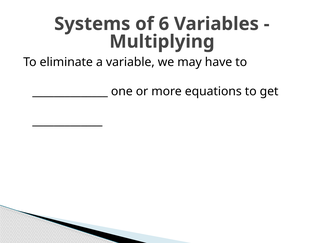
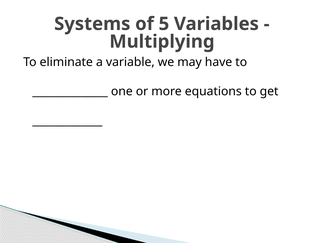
6: 6 -> 5 (164, 24)
